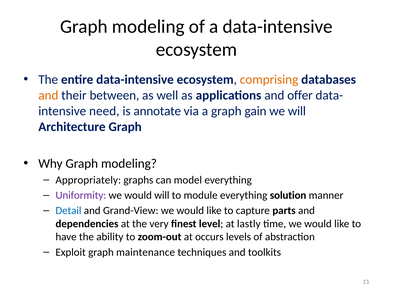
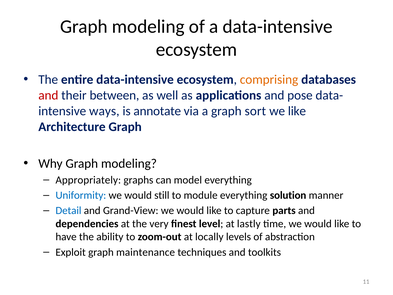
and colour: orange -> red (48, 95)
offer: offer -> pose (300, 95)
need: need -> ways (104, 111)
gain: gain -> sort (255, 111)
we will: will -> like (297, 111)
Uniformity colour: purple -> blue (81, 195)
would will: will -> still (162, 195)
occurs: occurs -> locally (209, 237)
